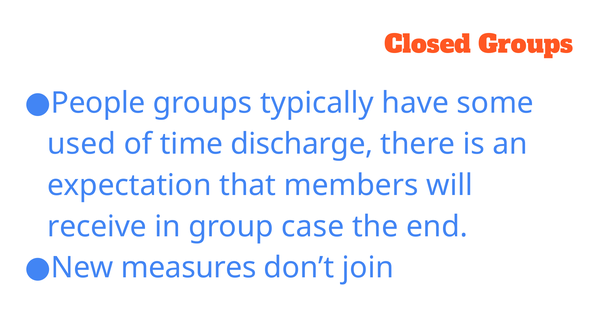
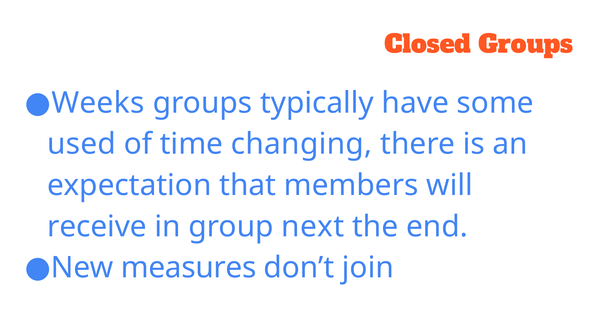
People: People -> Weeks (98, 103)
discharge: discharge -> changing (302, 144)
case: case -> next (313, 227)
